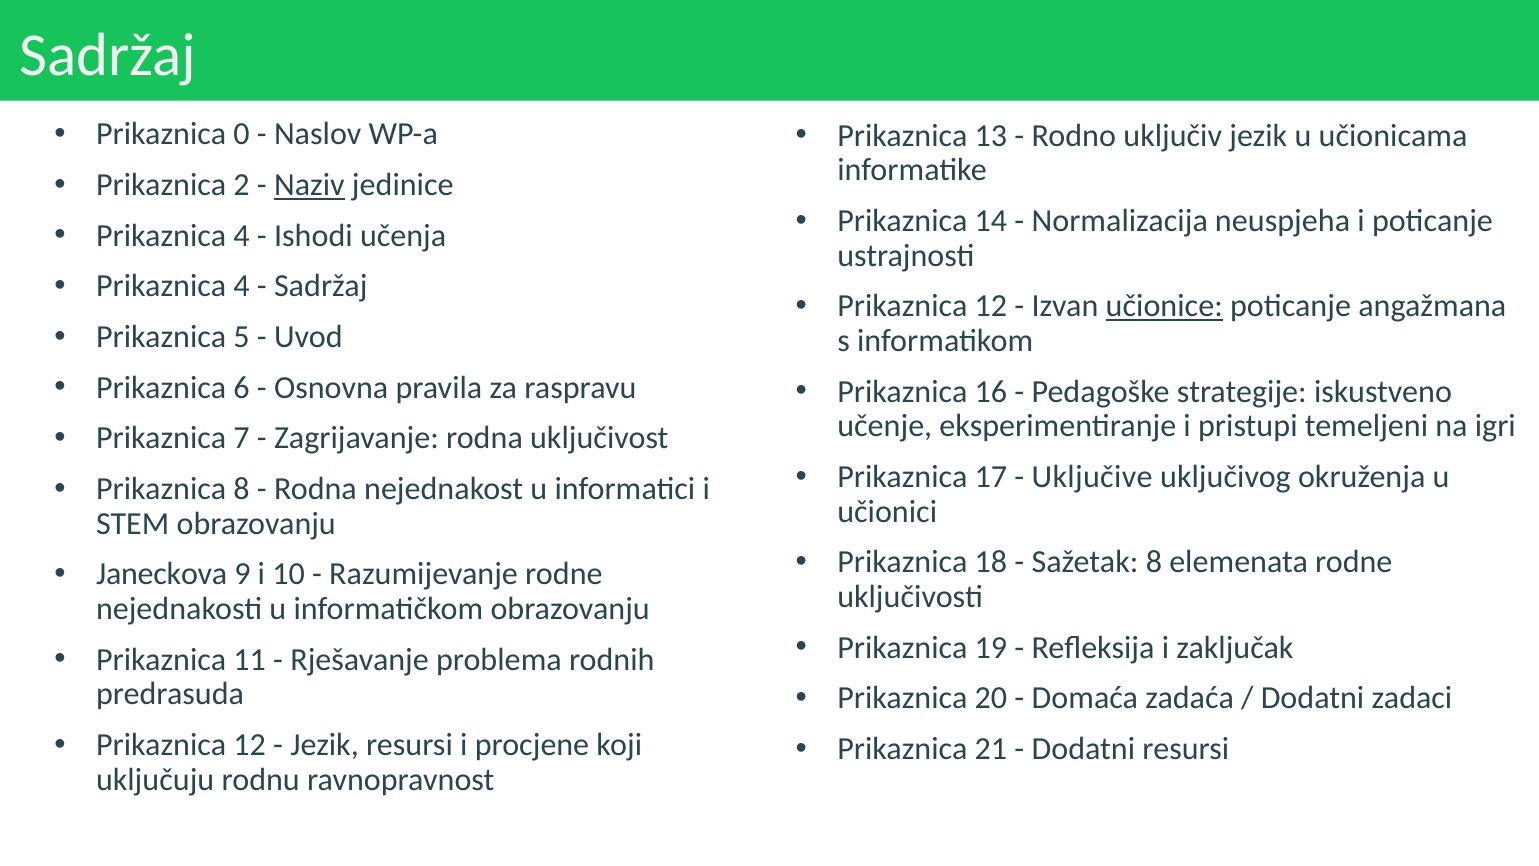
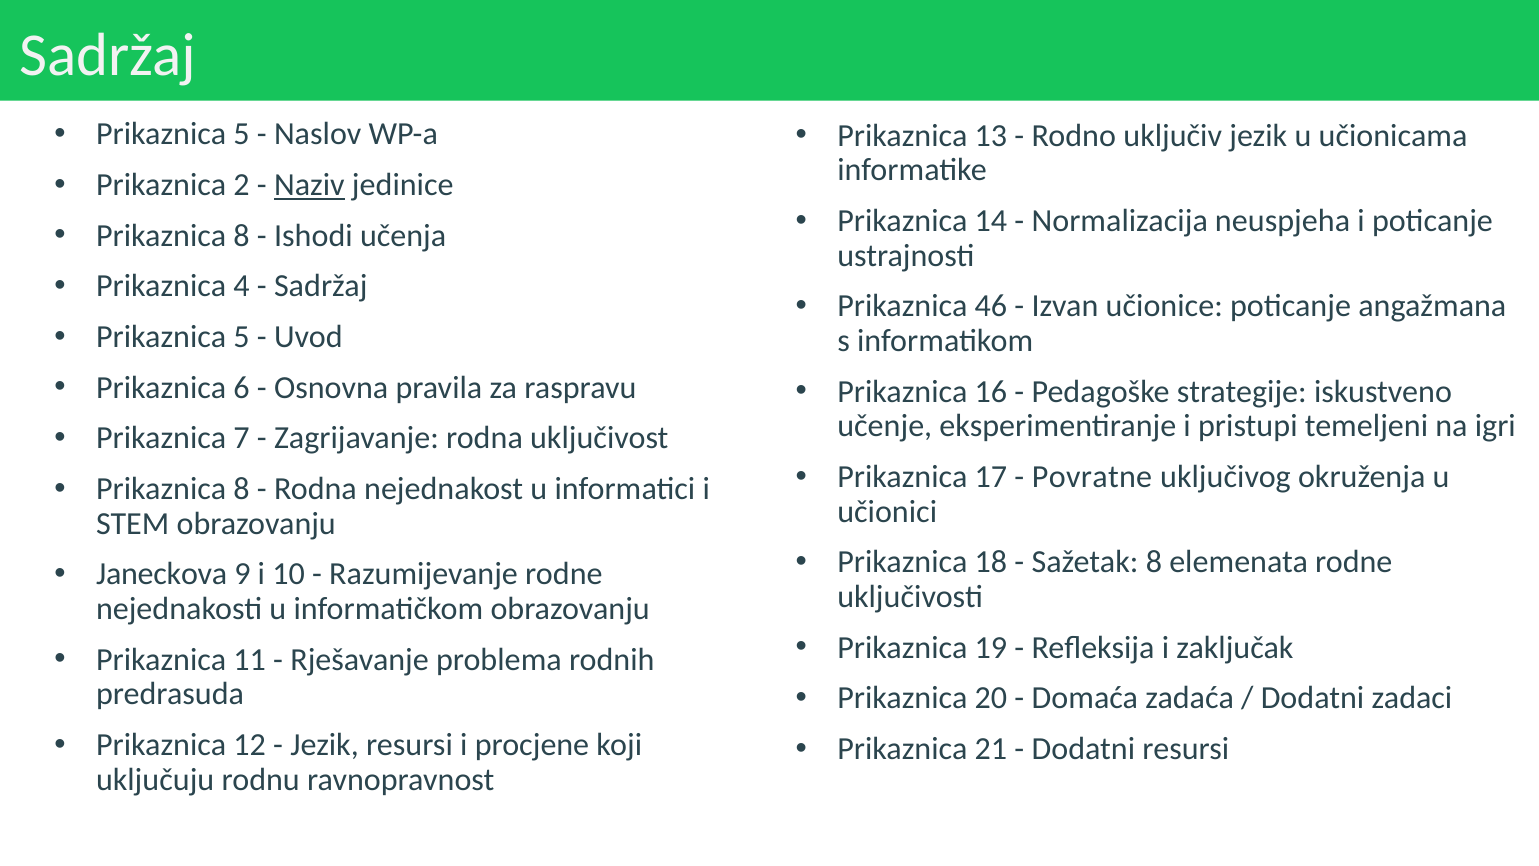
0: 0 -> 5 (242, 134)
4: 4 -> 8 (242, 236)
12: 12 -> 46 (991, 306)
učionice underline: present -> none (1164, 306)
Uključive: Uključive -> Povratne (1092, 477)
